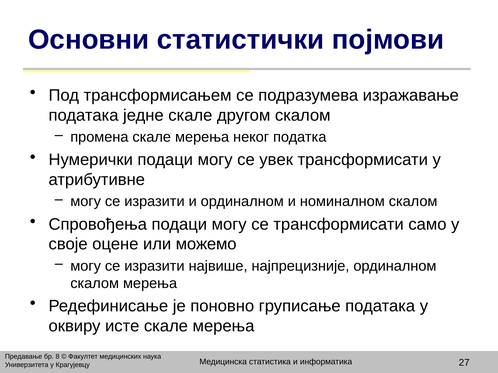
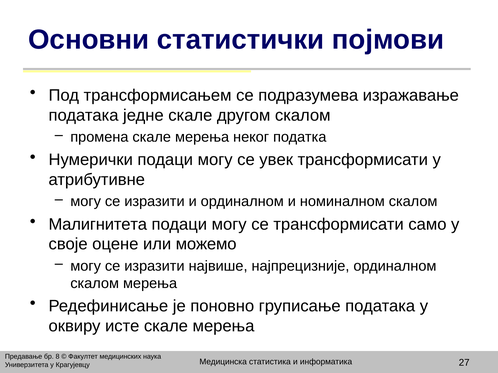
Спровођења: Спровођења -> Малигнитета (98, 225)
